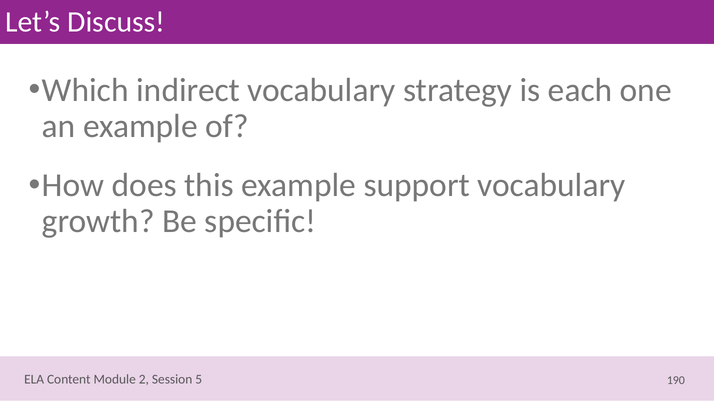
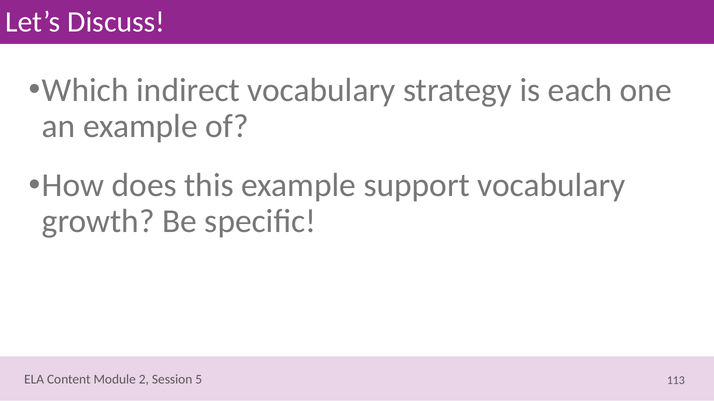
190: 190 -> 113 (676, 381)
